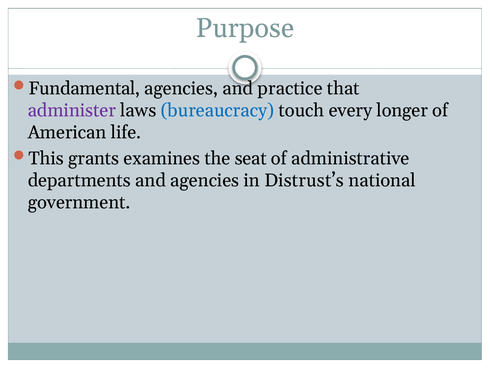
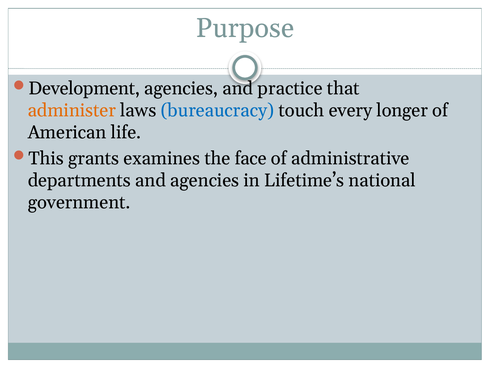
Fundamental: Fundamental -> Development (84, 88)
administer colour: purple -> orange (72, 110)
seat: seat -> face (251, 158)
Distrust’s: Distrust’s -> Lifetime’s (304, 180)
